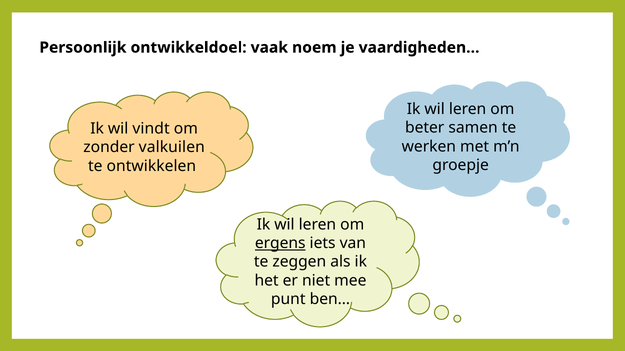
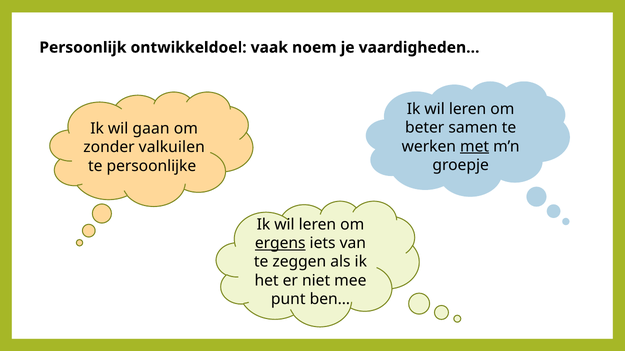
vindt: vindt -> gaan (151, 129)
met underline: none -> present (475, 147)
ontwikkelen: ontwikkelen -> persoonlijke (151, 166)
